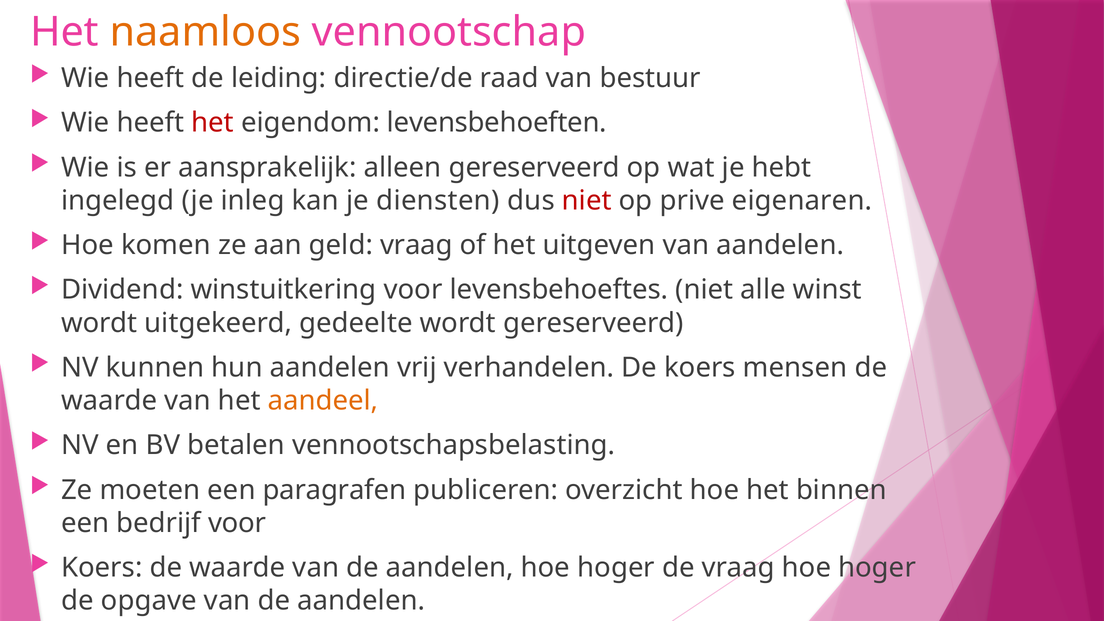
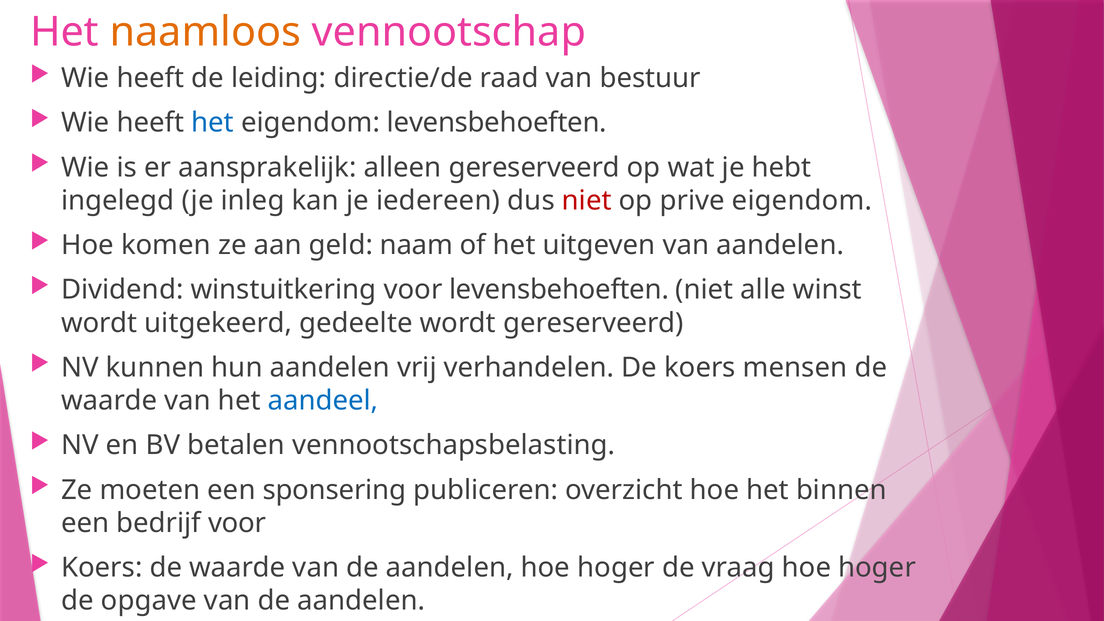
het colour: red -> blue (213, 123)
diensten: diensten -> iedereen (438, 201)
prive eigenaren: eigenaren -> eigendom (802, 201)
geld vraag: vraag -> naam (416, 245)
voor levensbehoeftes: levensbehoeftes -> levensbehoeften (559, 290)
aandeel colour: orange -> blue (323, 401)
paragrafen: paragrafen -> sponsering (334, 490)
